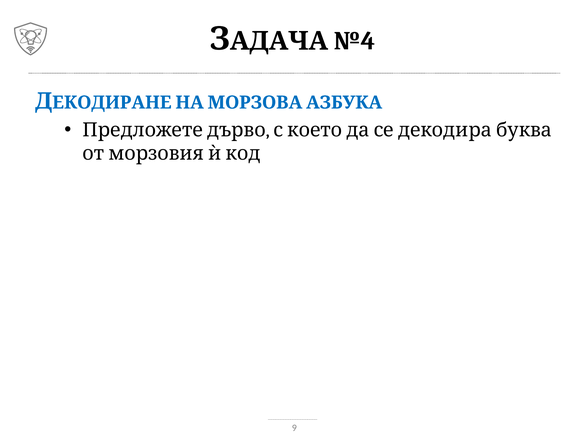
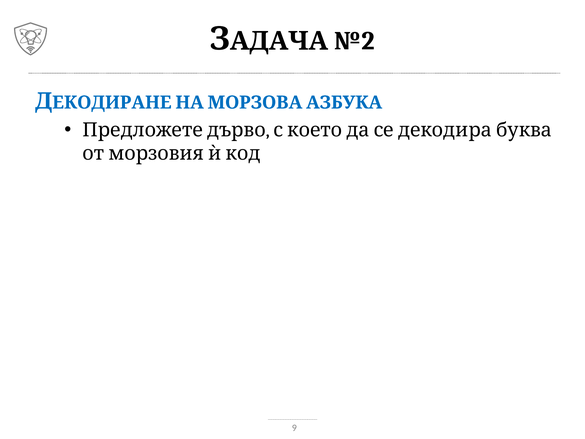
№4: №4 -> №2 (354, 41)
